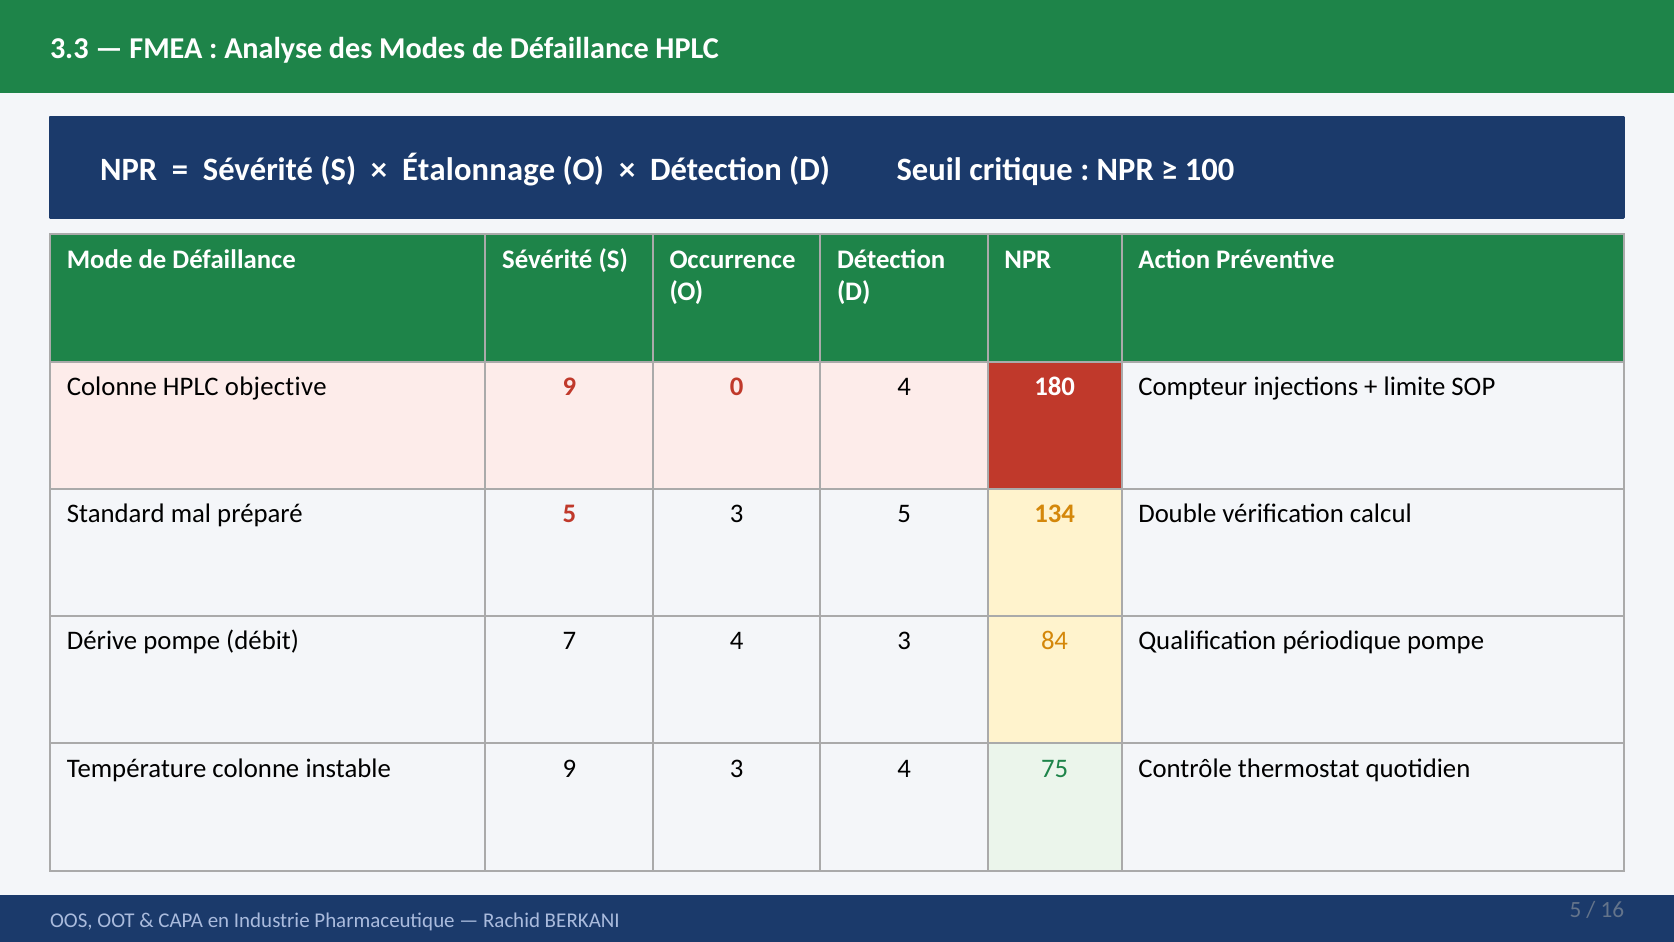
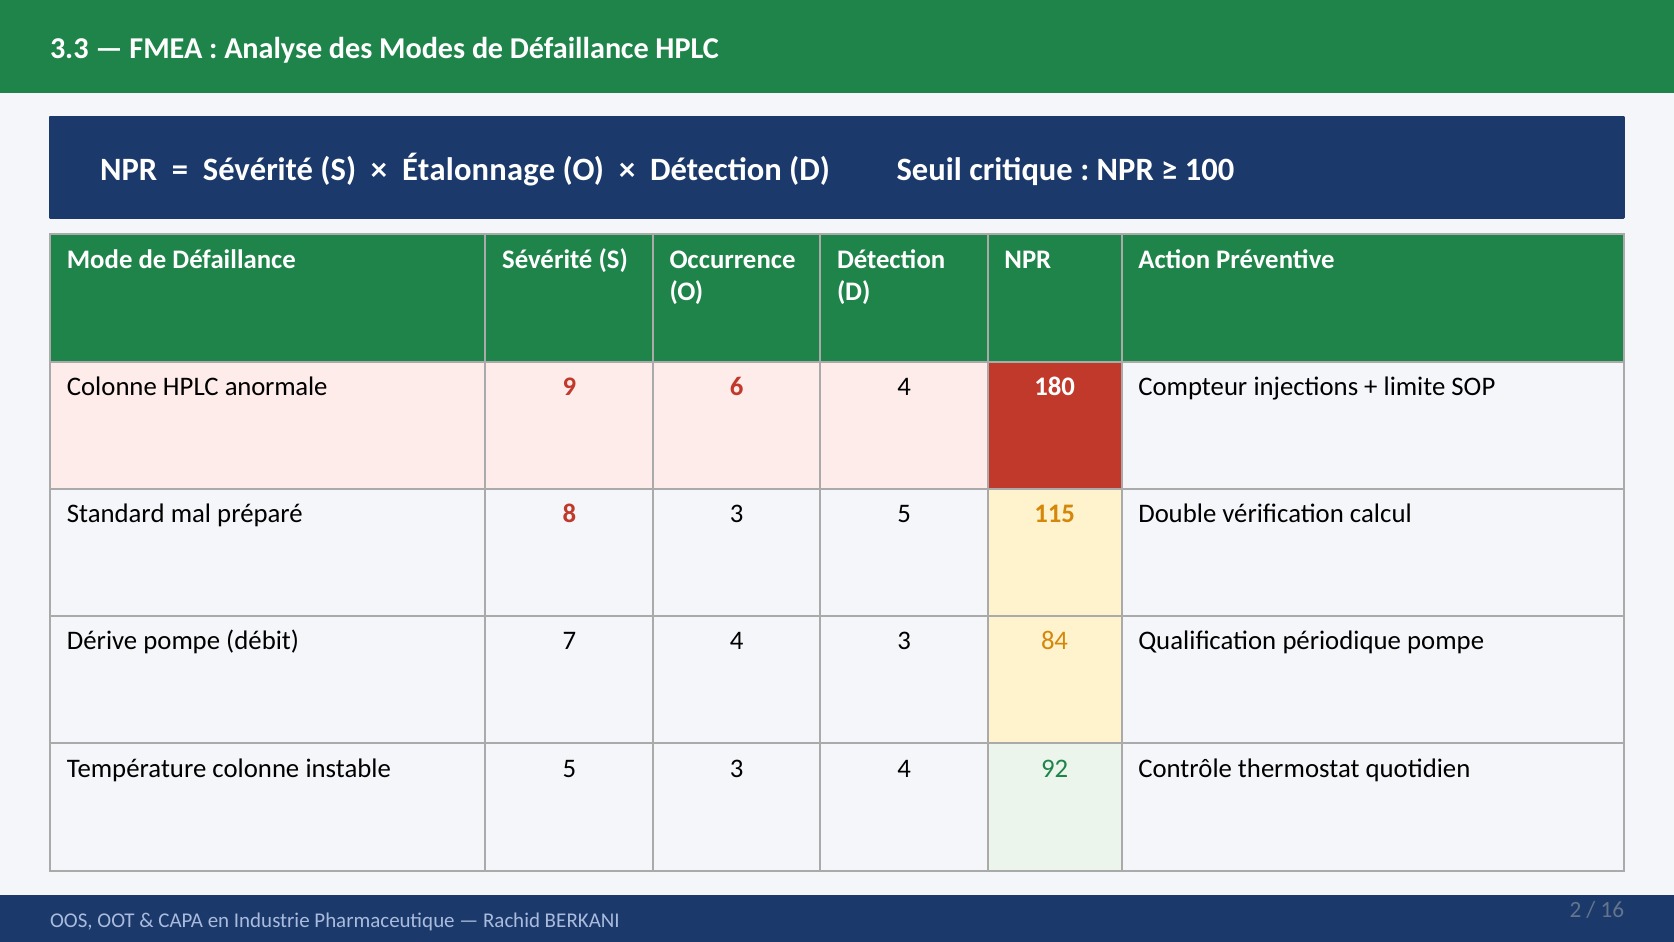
objective: objective -> anormale (276, 386)
0: 0 -> 6 (737, 386)
préparé 5: 5 -> 8 (569, 514)
134: 134 -> 115 (1055, 514)
instable 9: 9 -> 5 (569, 768)
75: 75 -> 92 (1055, 768)
BERKANI 5: 5 -> 2 (1575, 910)
